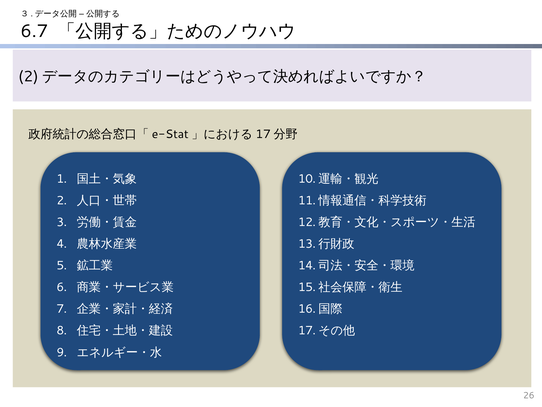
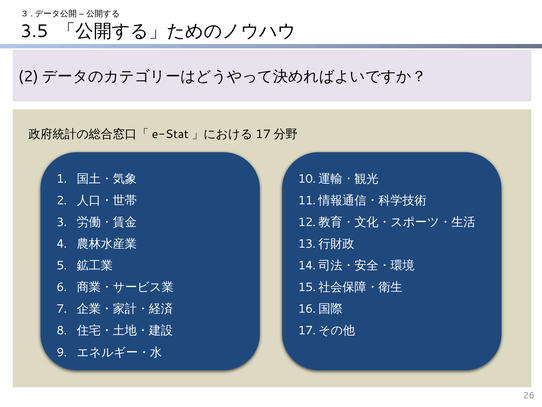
6.7: 6.7 -> 3.5 (34, 31)
